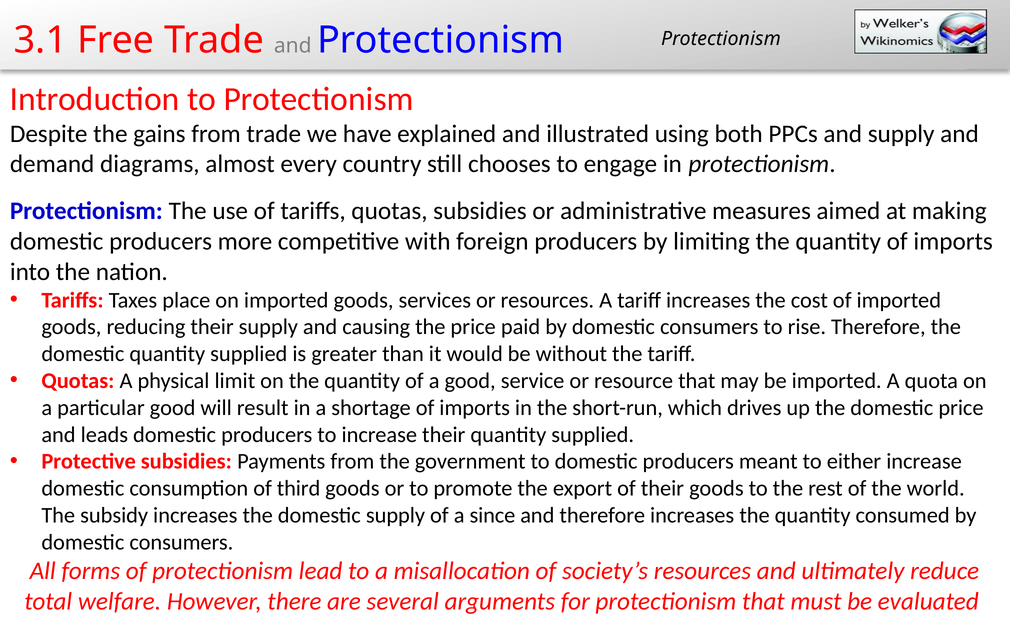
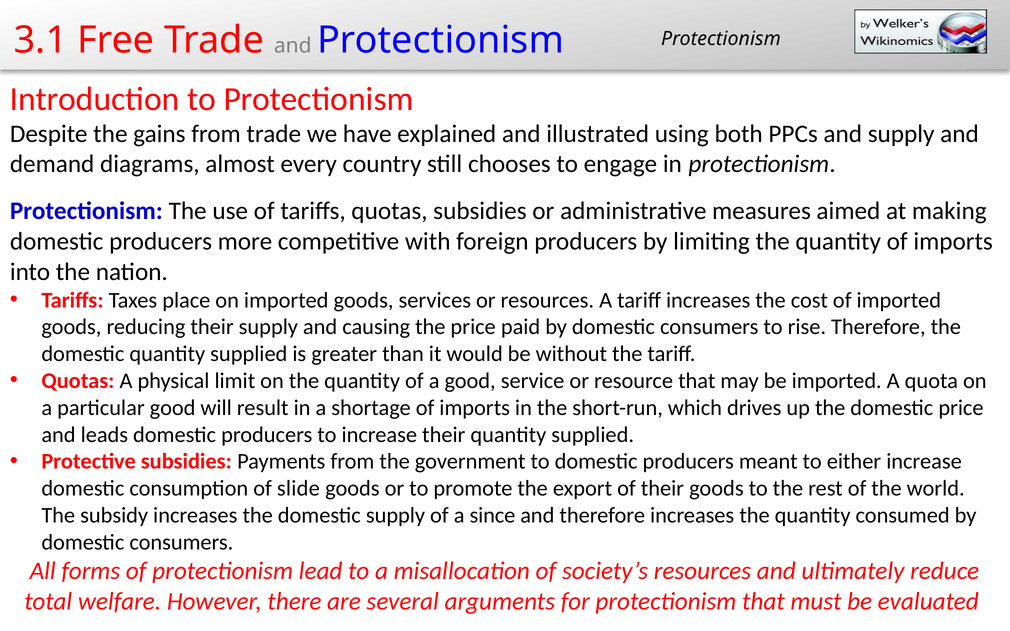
third: third -> slide (298, 489)
